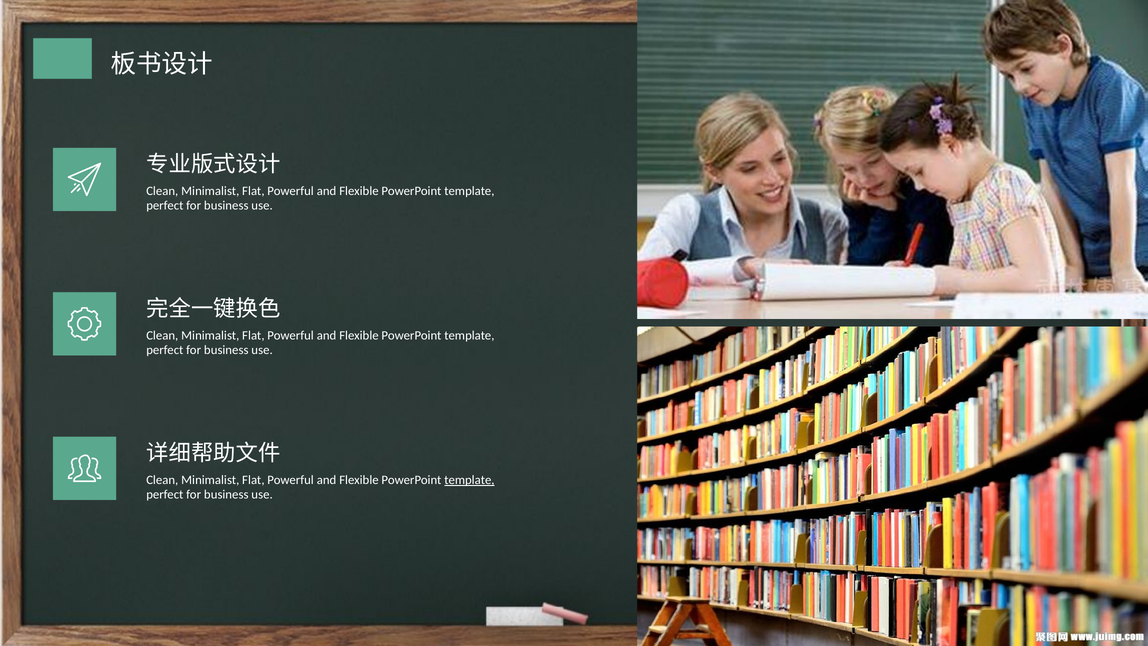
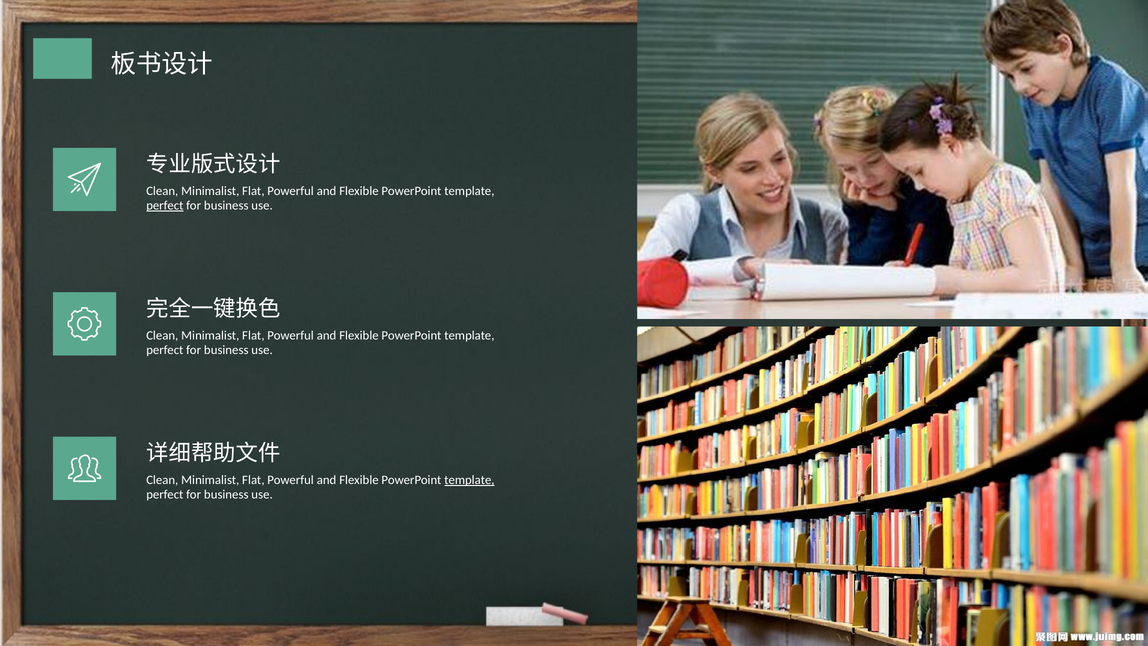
perfect underline: none -> present (165, 206)
